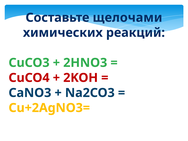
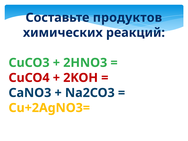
щелочами: щелочами -> продуктов (127, 18)
